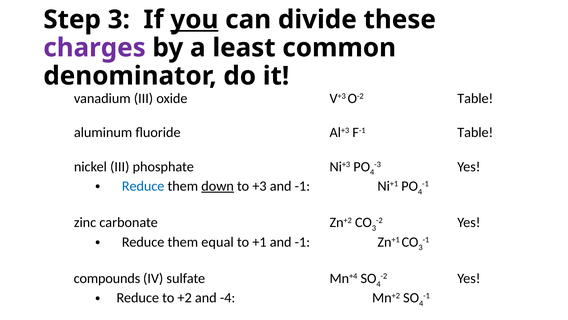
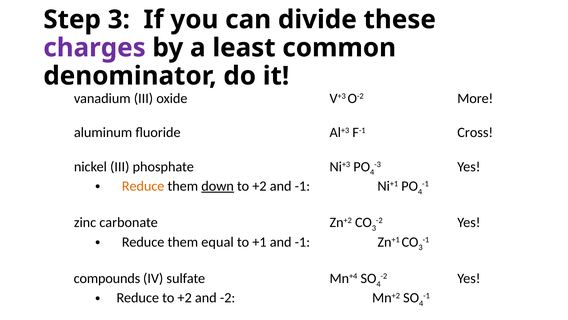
you underline: present -> none (194, 20)
O-2 Table: Table -> More (475, 98)
F-1 Table: Table -> Cross (475, 132)
Reduce colour: blue -> orange (143, 186)
+3: +3 -> +2 (259, 186)
and -4: -4 -> -2 (228, 297)
